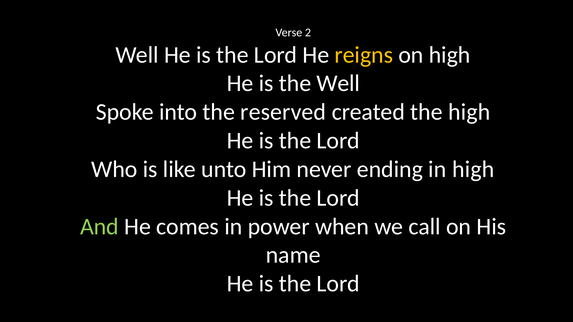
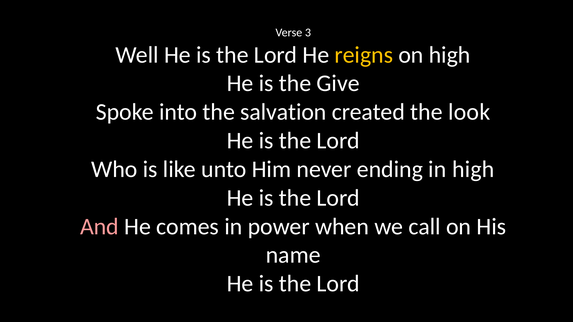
2: 2 -> 3 (308, 33)
the Well: Well -> Give (338, 84)
reserved: reserved -> salvation (283, 112)
the high: high -> look (469, 112)
And colour: light green -> pink (99, 227)
